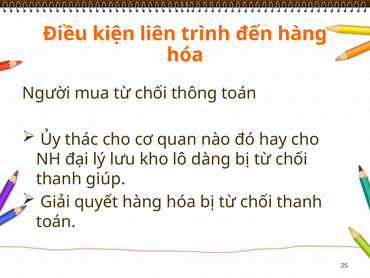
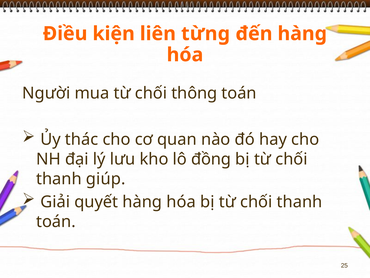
trình: trình -> từng (206, 34)
dàng: dàng -> đồng (211, 159)
